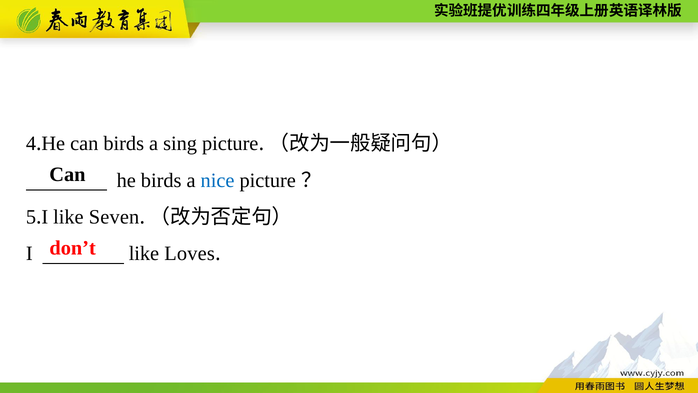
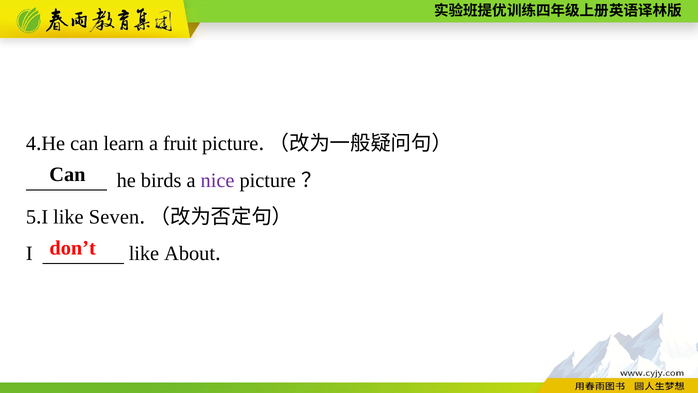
can birds: birds -> learn (124, 144)
sing: sing -> fruit (180, 144)
nice colour: blue -> purple (218, 180)
Loves: Loves -> About (190, 254)
